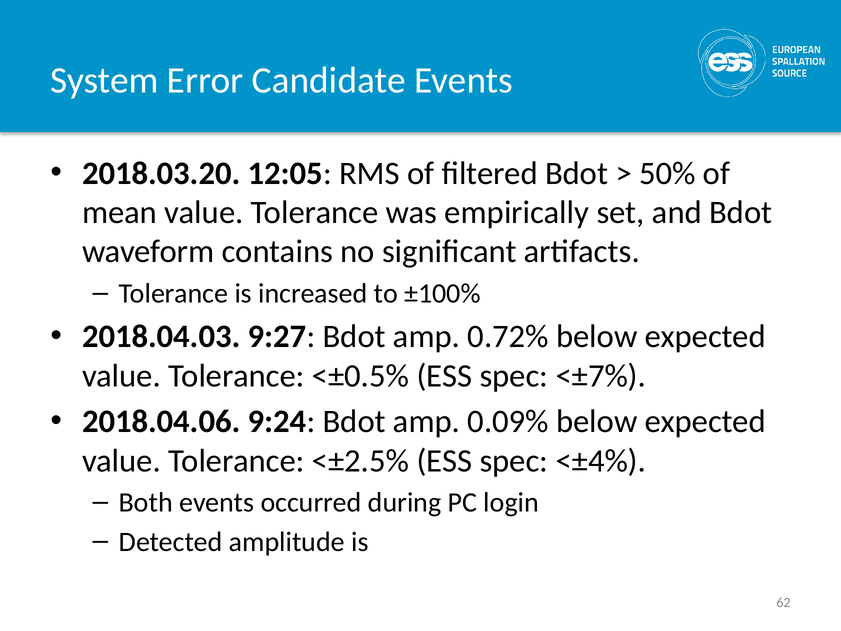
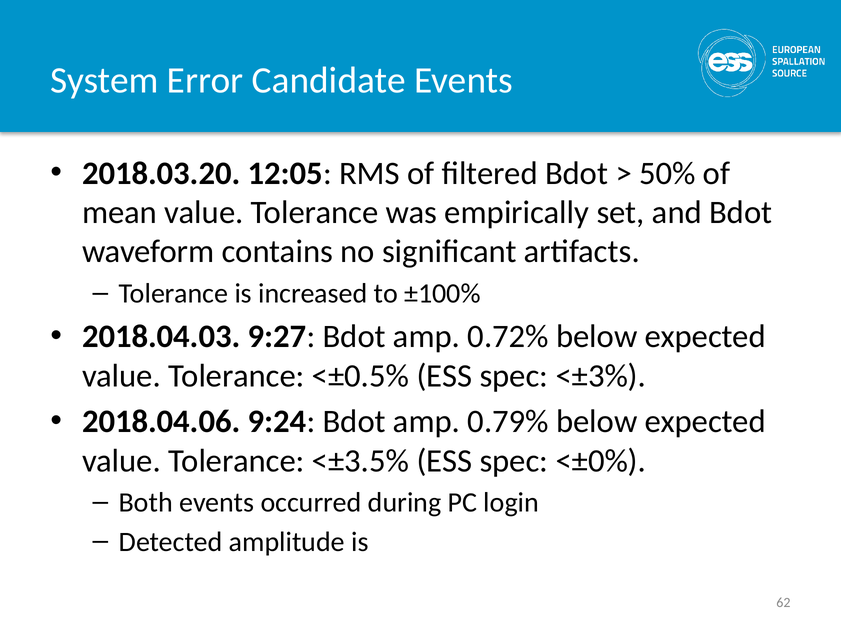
<±7%: <±7% -> <±3% (601, 376)
0.09%: 0.09% -> 0.79% (508, 421)
<±2.5%: <±2.5% -> <±3.5% (361, 461)
<±4%: <±4% -> <±0% (601, 461)
